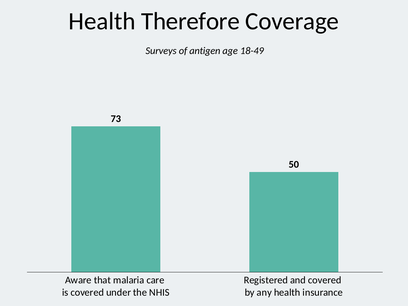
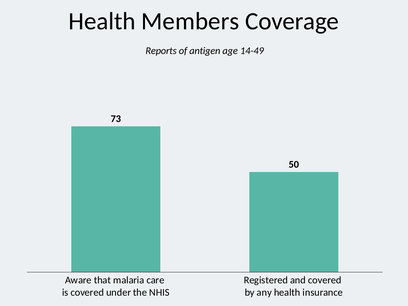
Therefore: Therefore -> Members (190, 21)
Surveys: Surveys -> Reports (161, 51)
18-49: 18-49 -> 14-49 (252, 51)
